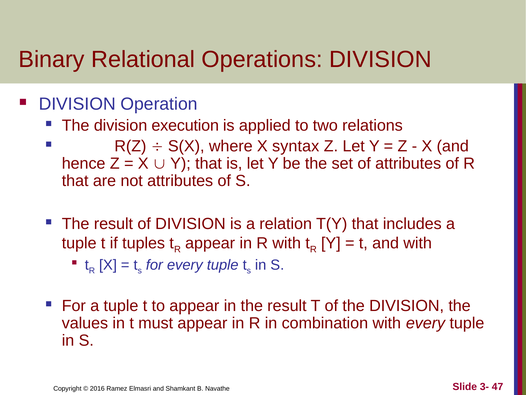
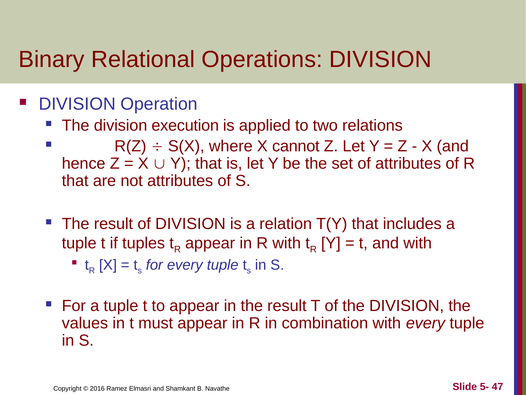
syntax: syntax -> cannot (296, 146)
3-: 3- -> 5- (484, 386)
